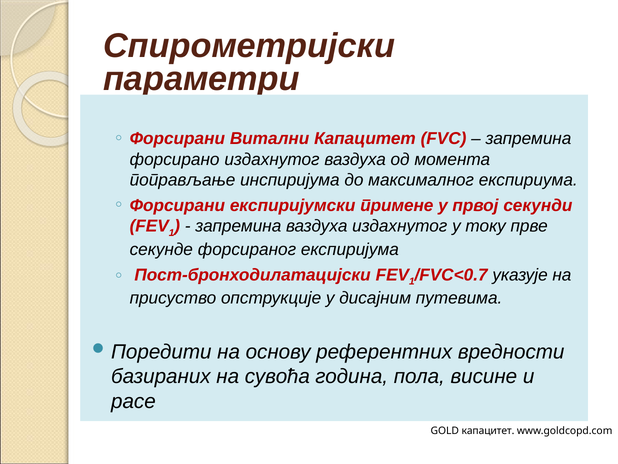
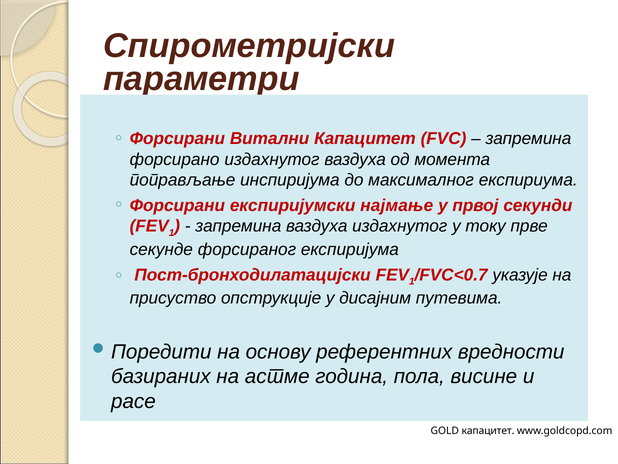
примене: примене -> најмање (397, 205)
сувоћа: сувоћа -> астме (277, 376)
